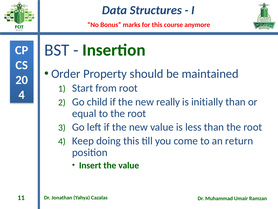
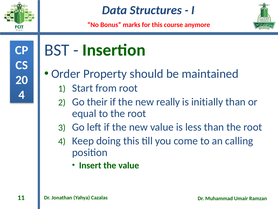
child: child -> their (97, 102)
return: return -> calling (239, 140)
